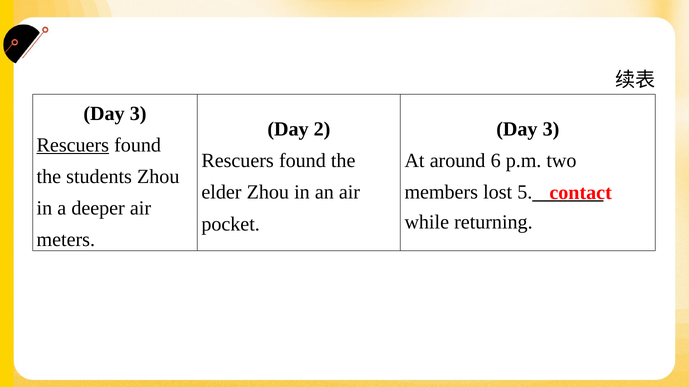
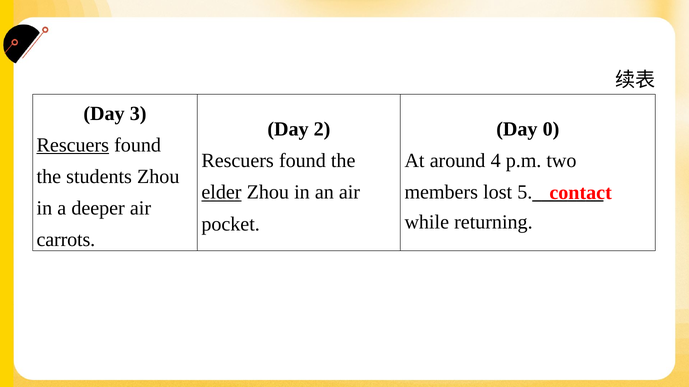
3: 3 -> 0 (551, 129)
6: 6 -> 4 (496, 161)
elder underline: none -> present (221, 193)
meters: meters -> carrots (66, 240)
